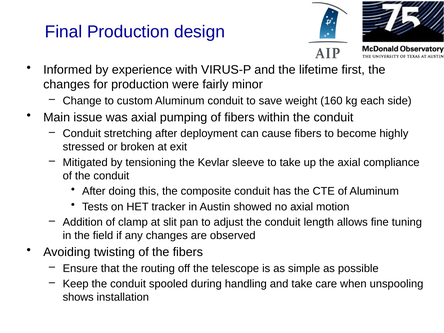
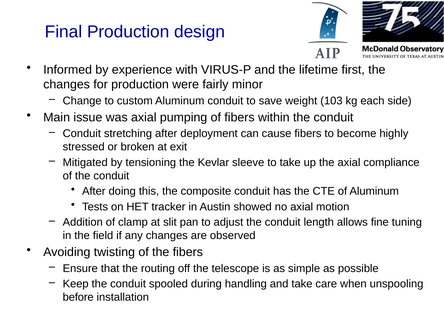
160: 160 -> 103 (331, 101)
shows: shows -> before (78, 297)
